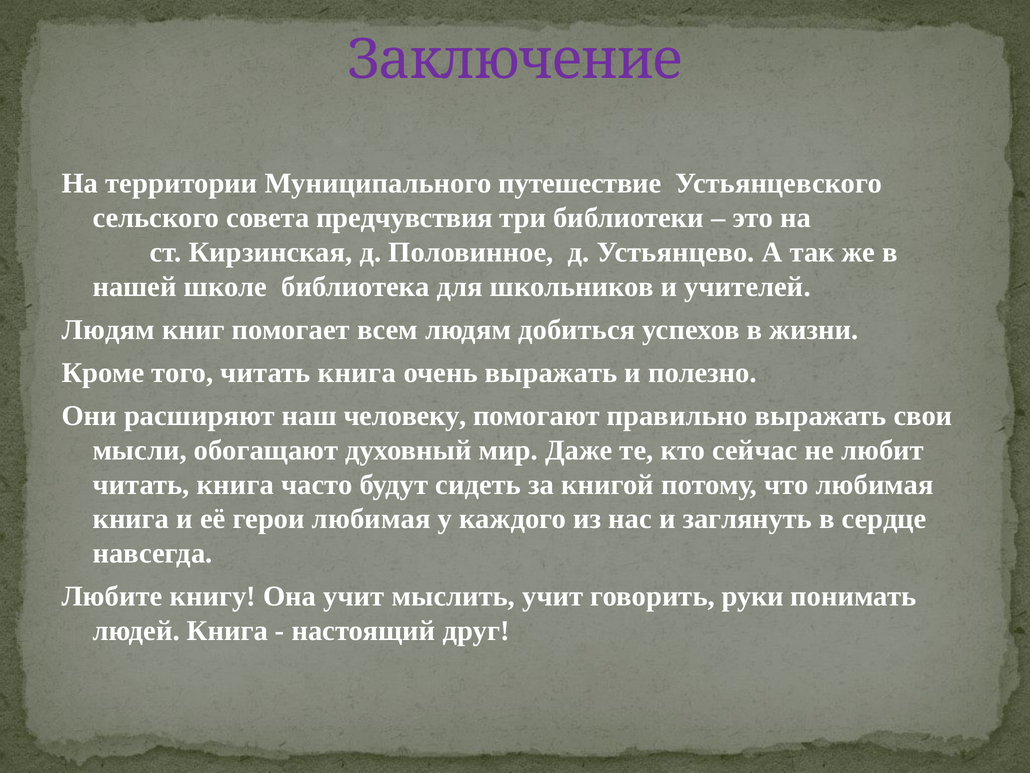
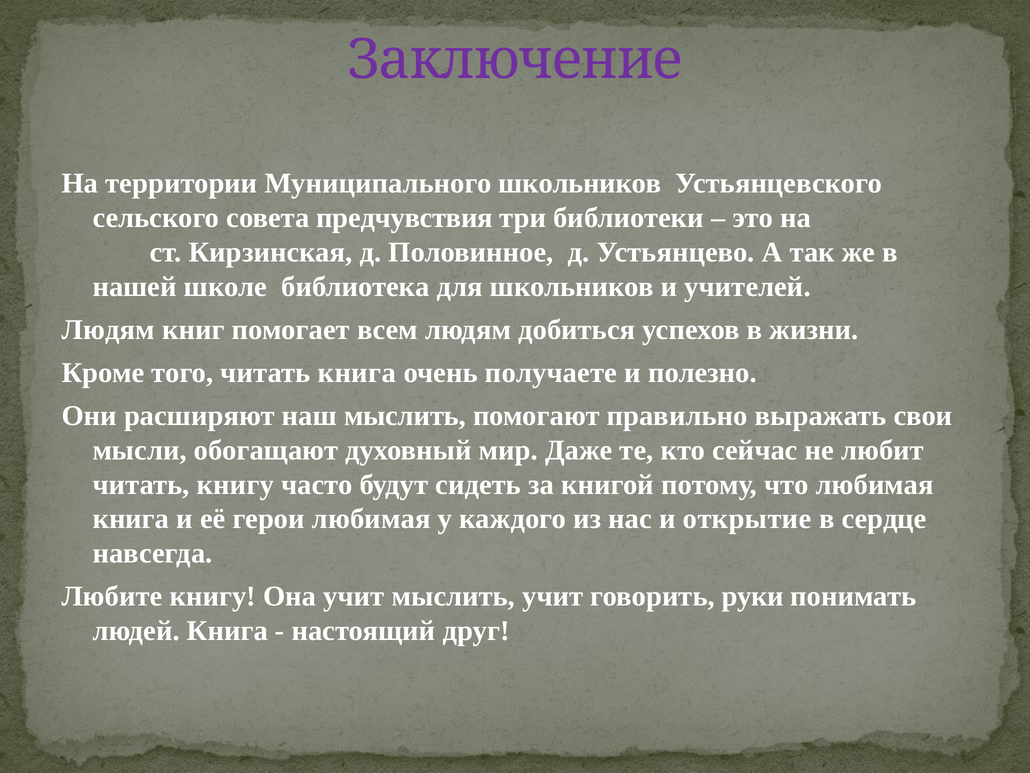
Муниципального путешествие: путешествие -> школьников (580, 183)
очень выражать: выражать -> получаете (551, 373)
наш человеку: человеку -> мыслить (405, 416)
книга: книга -> книгу (235, 484)
заглянуть: заглянуть -> открытие (747, 519)
